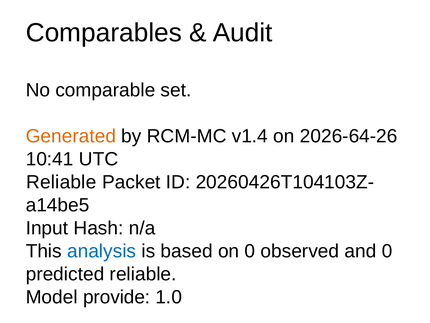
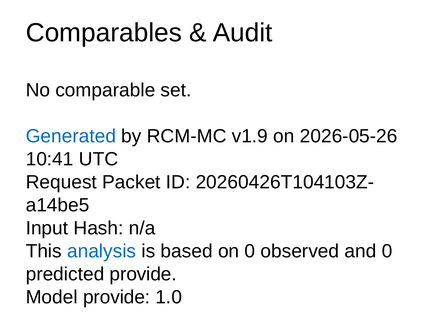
Generated colour: orange -> blue (71, 136)
v1.4: v1.4 -> v1.9 (250, 136)
2026-64-26: 2026-64-26 -> 2026-05-26 (349, 136)
Reliable: Reliable -> Request (61, 182)
predicted reliable: reliable -> provide (143, 274)
